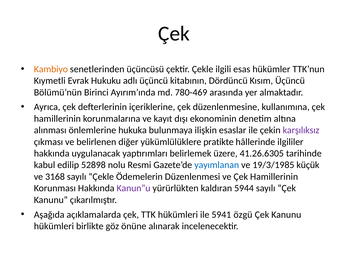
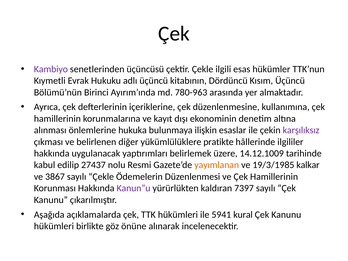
Kambiyo colour: orange -> purple (51, 69)
780-469: 780-469 -> 780-963 (191, 92)
41.26.6305: 41.26.6305 -> 14.12.1009 (262, 153)
52898: 52898 -> 27437 (93, 165)
yayımlanan colour: blue -> orange (217, 165)
küçük: küçük -> kalkar (308, 165)
3168: 3168 -> 3867 (55, 177)
5944: 5944 -> 7397 (244, 188)
özgü: özgü -> kural (243, 215)
